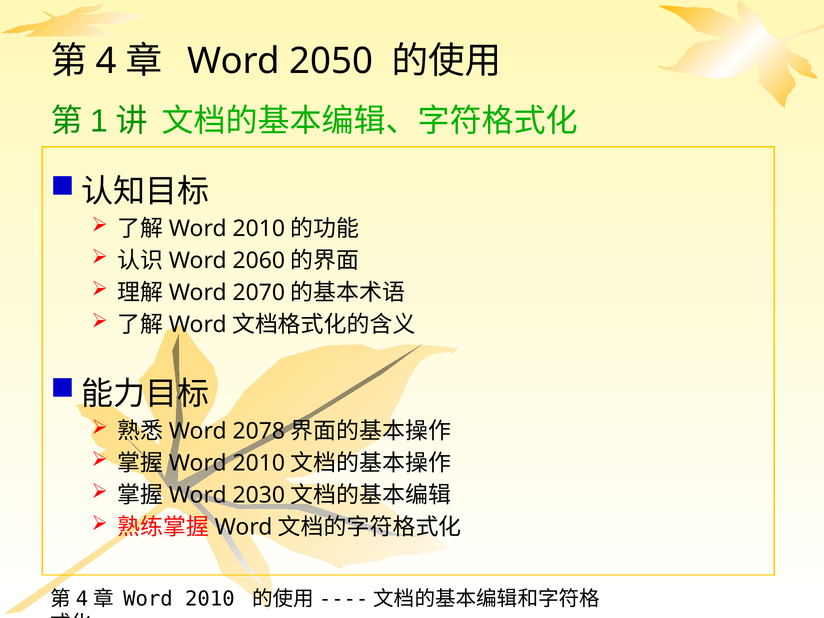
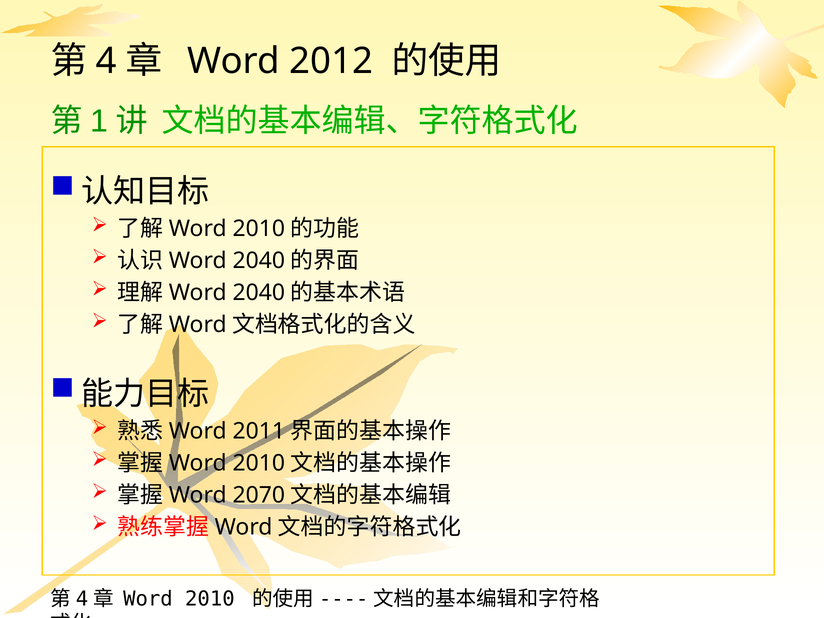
2050: 2050 -> 2012 (331, 61)
2060: 2060 -> 2040 (259, 261)
2070: 2070 -> 2040 (259, 293)
2078: 2078 -> 2011 (259, 431)
2030: 2030 -> 2070 (259, 495)
